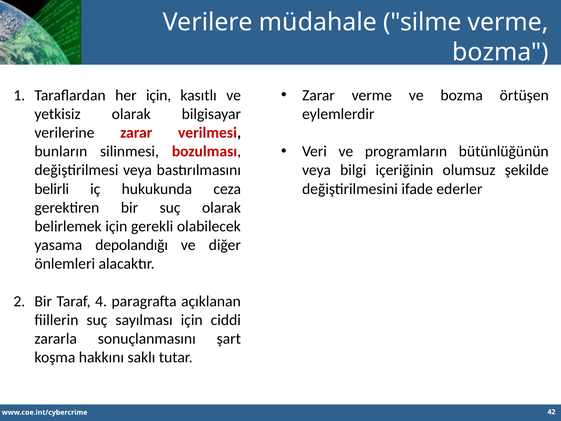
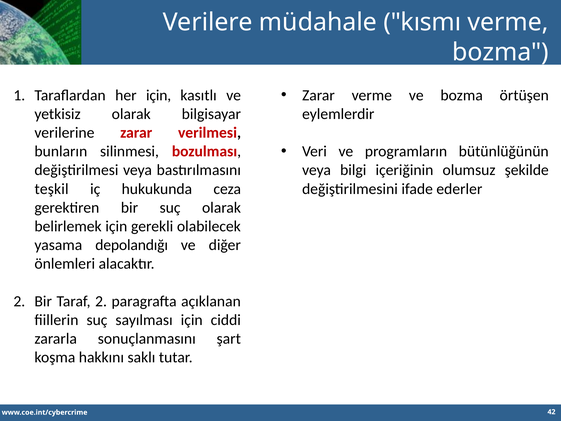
silme: silme -> kısmı (422, 22)
belirli: belirli -> teşkil (52, 189)
Taraf 4: 4 -> 2 (101, 301)
